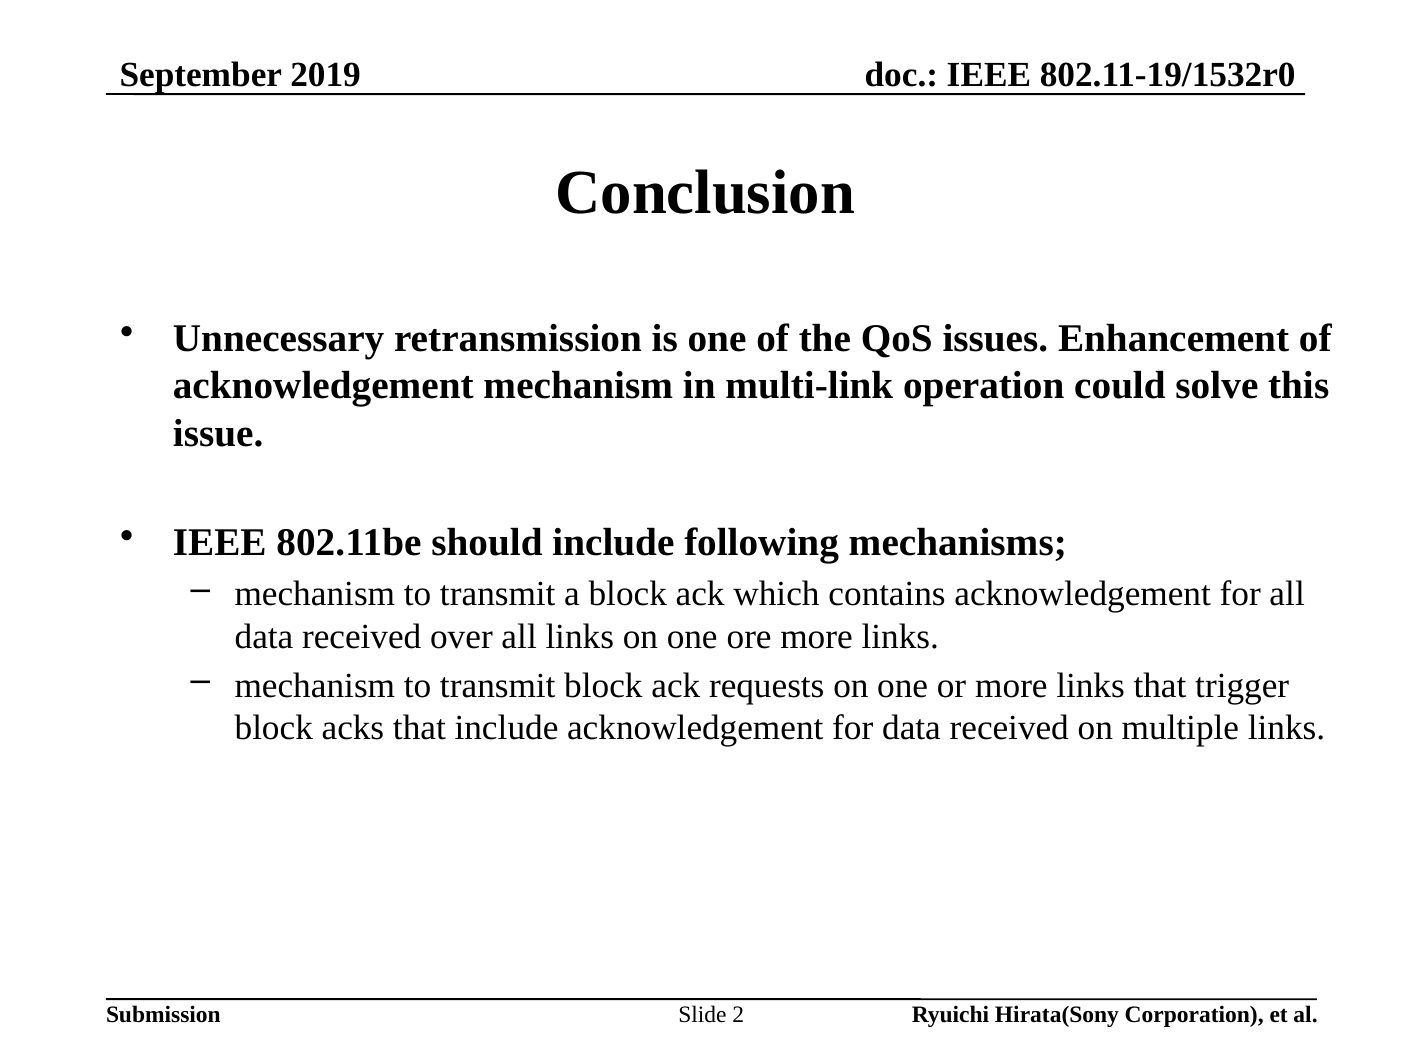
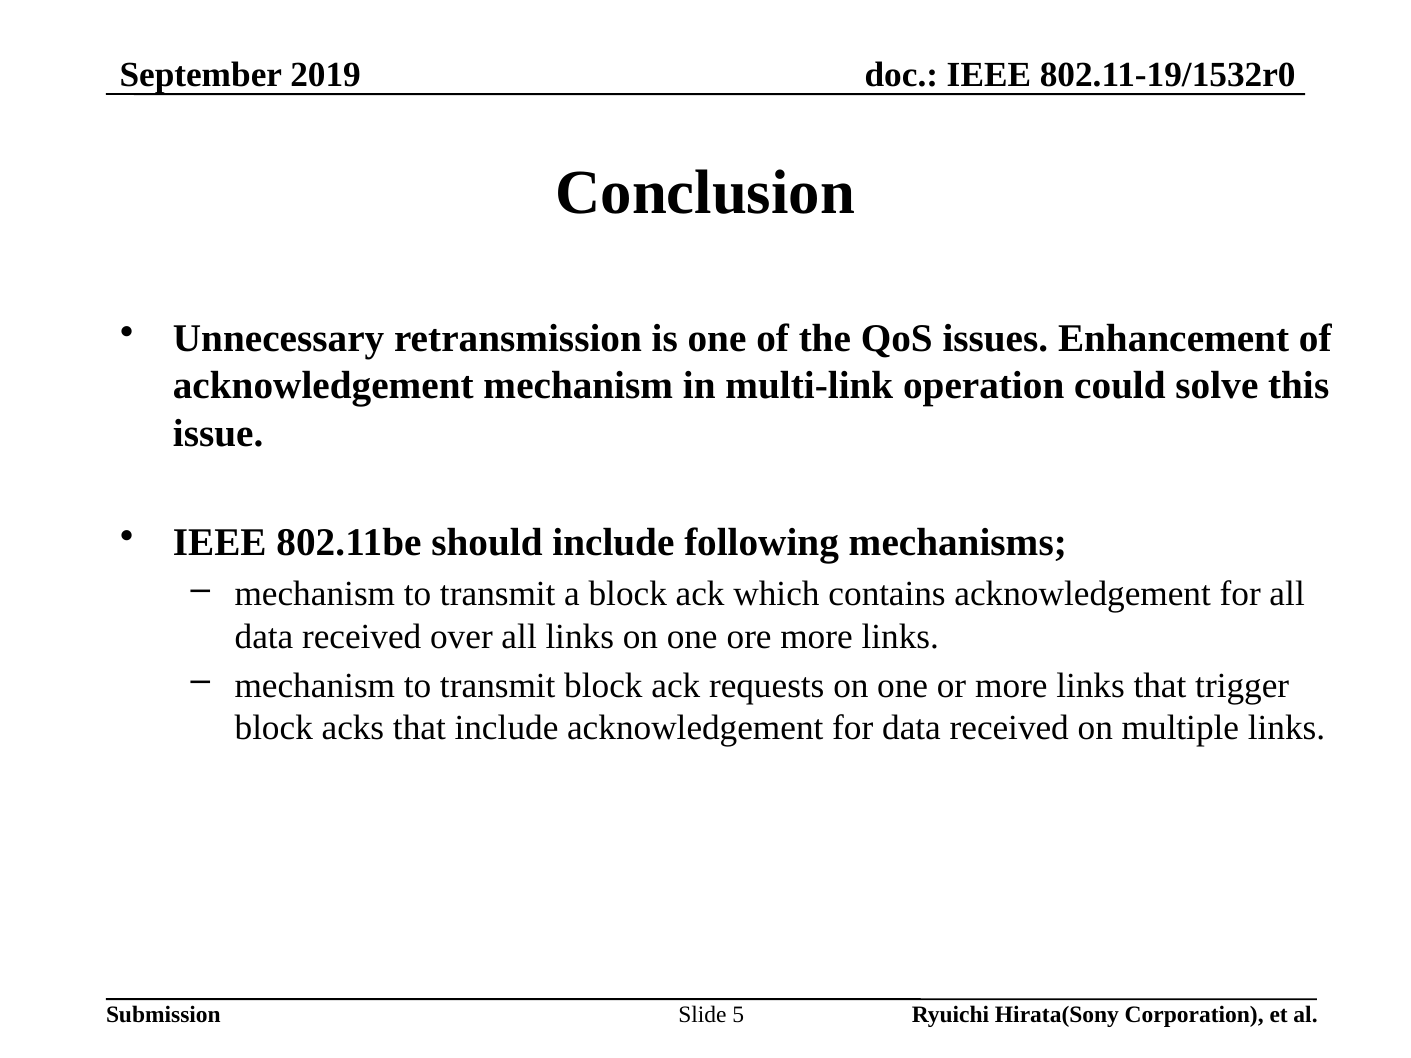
2: 2 -> 5 (738, 1015)
